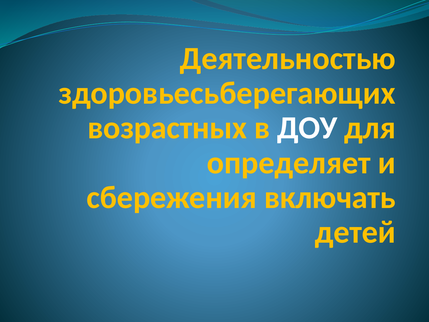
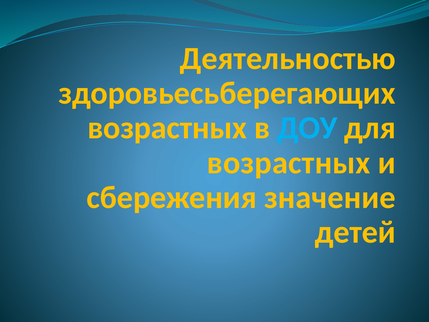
ДОУ colour: white -> light blue (307, 128)
определяет: определяет -> возрастных (289, 163)
включать: включать -> значение (330, 197)
